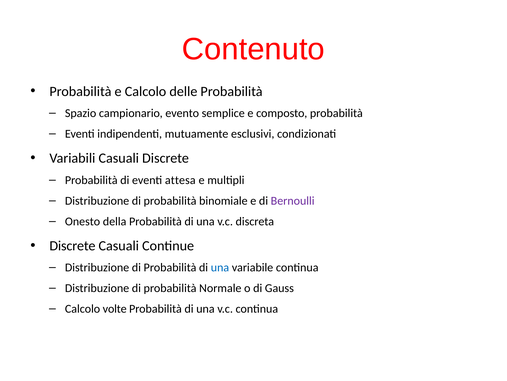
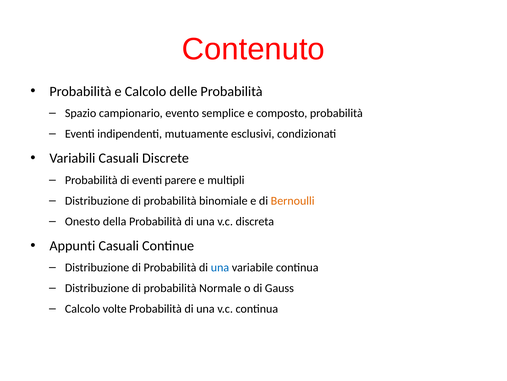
attesa: attesa -> parere (180, 180)
Bernoulli colour: purple -> orange (293, 200)
Discrete: Discrete -> Appunti (72, 245)
